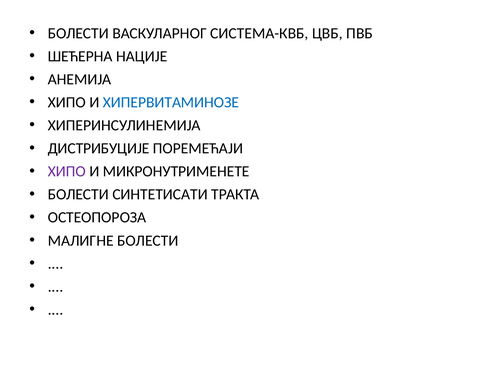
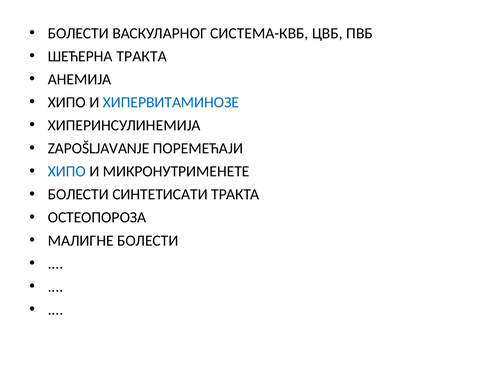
ШЕЋЕРНА НАЦИЈЕ: НАЦИЈЕ -> ТРАКТА (142, 56)
ДИСТРИБУЦИЈЕ: ДИСТРИБУЦИЈЕ -> ZAPOŠLJAVANJE (99, 149)
ХИПО colour: purple -> blue (67, 172)
